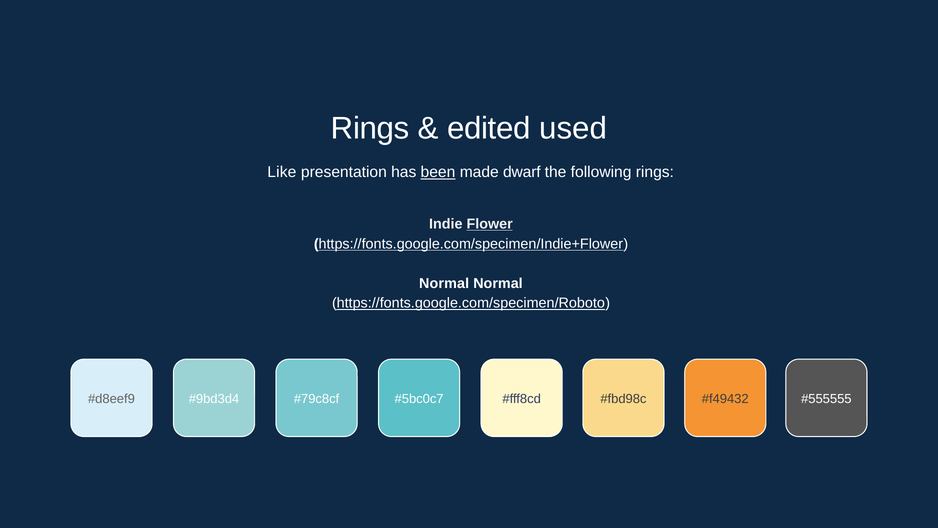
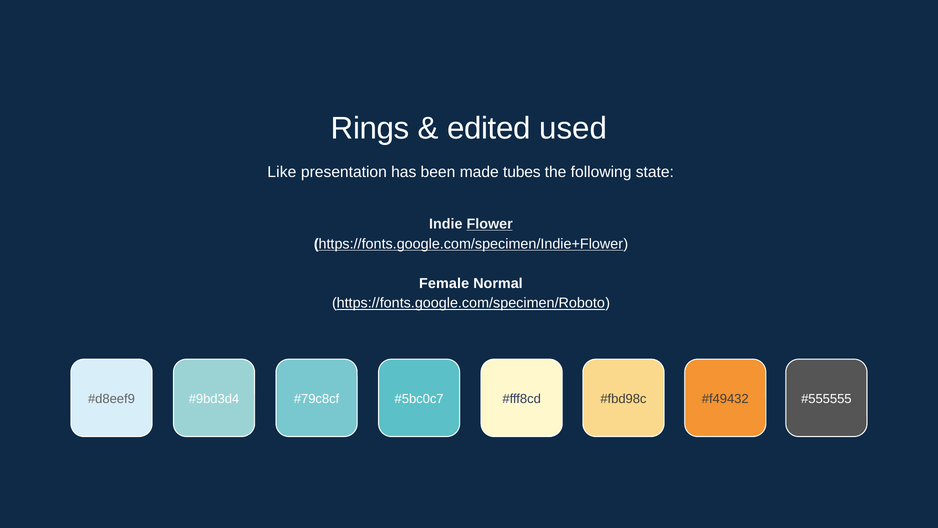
been underline: present -> none (438, 172)
dwarf: dwarf -> tubes (522, 172)
following rings: rings -> state (655, 172)
Normal: Normal -> Female (444, 283)
